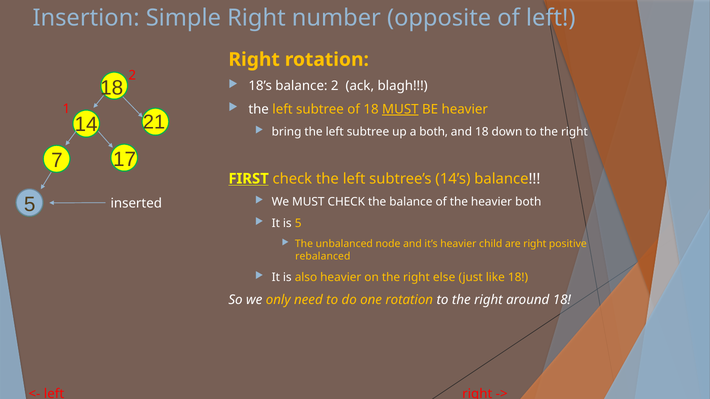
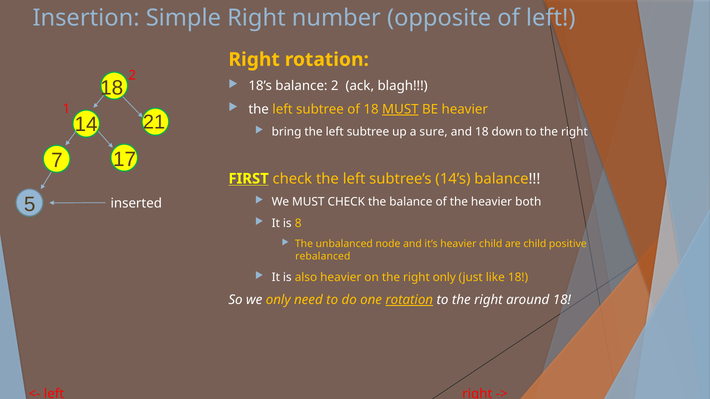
a both: both -> sure (434, 132)
is 5: 5 -> 8 (298, 224)
are right: right -> child (535, 244)
right else: else -> only (444, 277)
rotation underline: none -> present (409, 300)
